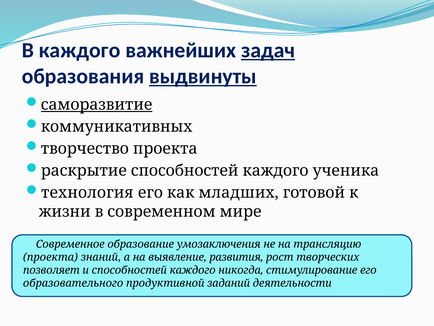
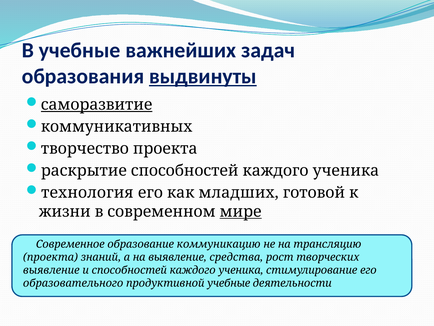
В каждого: каждого -> учебные (80, 50)
задач underline: present -> none (268, 50)
мире underline: none -> present (241, 211)
умозаключения: умозаключения -> коммуникацию (219, 244)
развития: развития -> средства (236, 257)
позволяет: позволяет -> выявление (51, 270)
и способностей каждого никогда: никогда -> ученика (241, 270)
продуктивной заданий: заданий -> учебные (229, 283)
